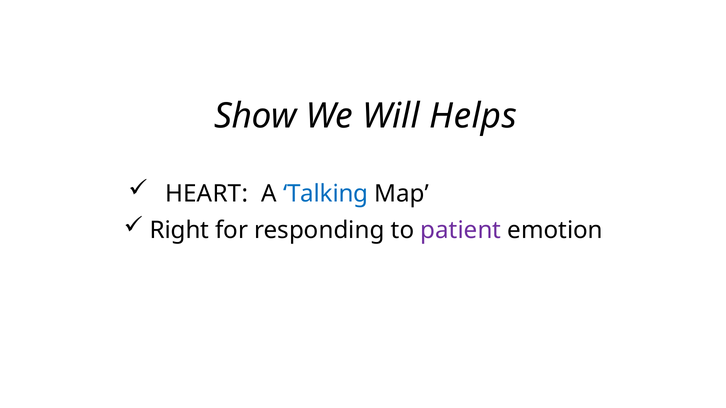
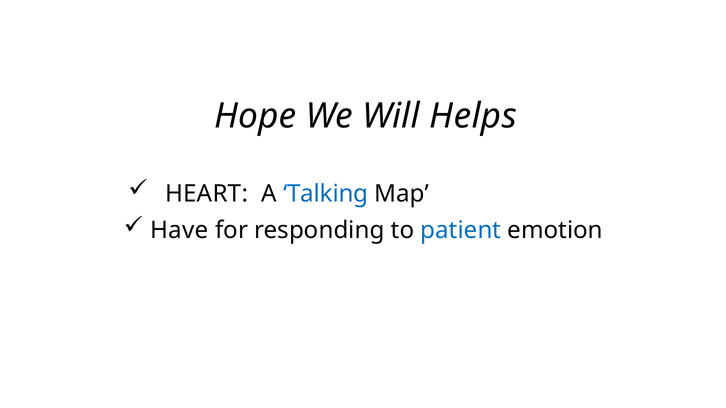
Show: Show -> Hope (255, 116)
Right: Right -> Have (179, 231)
patient colour: purple -> blue (461, 231)
